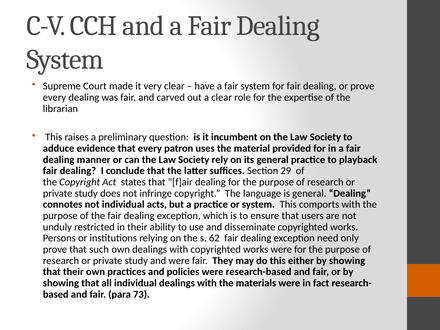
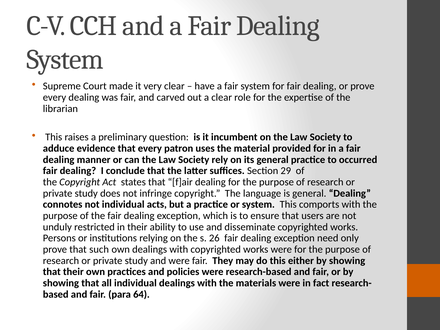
playback: playback -> occurred (358, 160)
62: 62 -> 26 (214, 238)
73: 73 -> 64 (142, 294)
